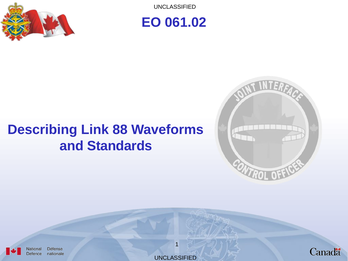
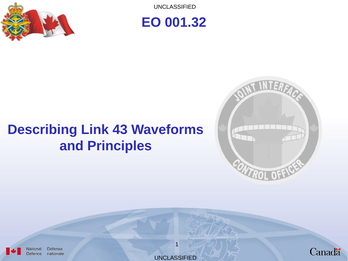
061.02: 061.02 -> 001.32 (186, 22)
88: 88 -> 43 (120, 130)
Standards: Standards -> Principles (120, 146)
